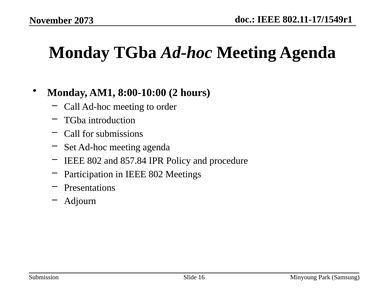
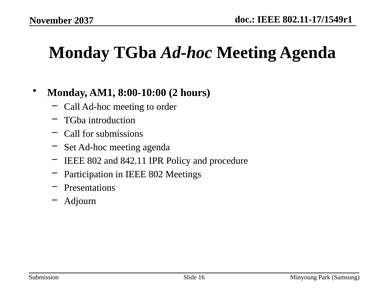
2073: 2073 -> 2037 (84, 21)
857.84: 857.84 -> 842.11 (133, 160)
